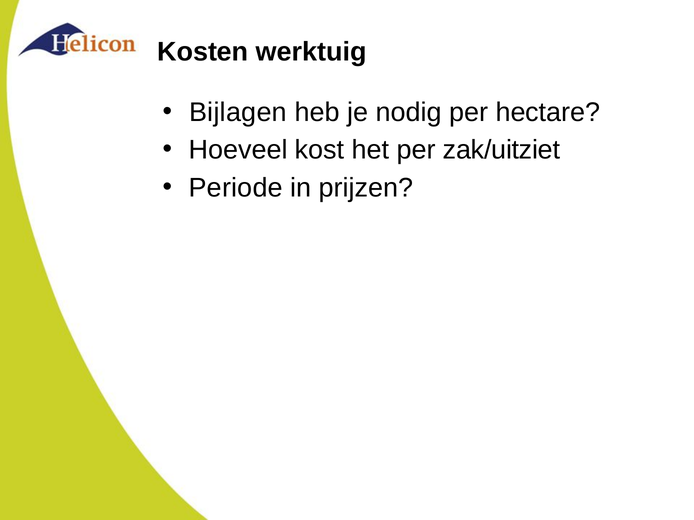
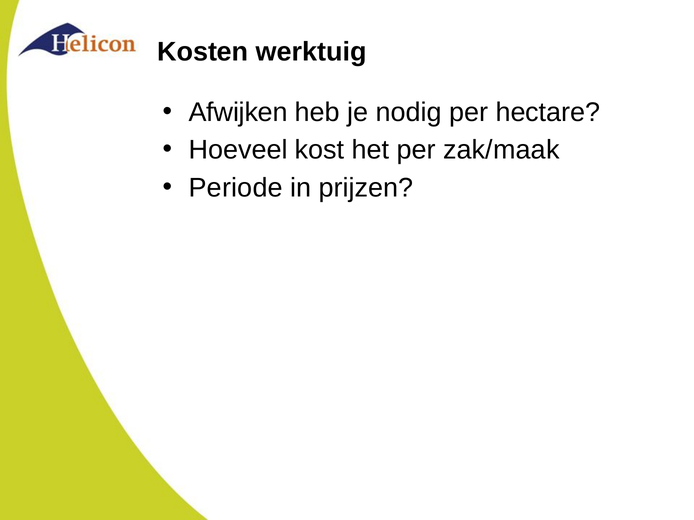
Bijlagen: Bijlagen -> Afwijken (238, 112)
zak/uitziet: zak/uitziet -> zak/maak (501, 150)
